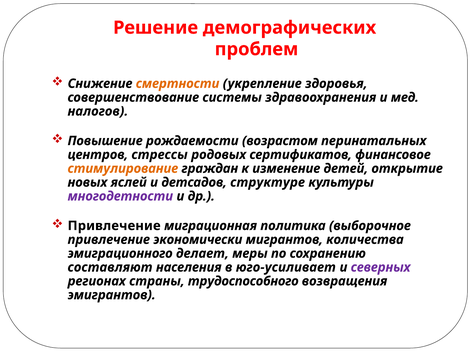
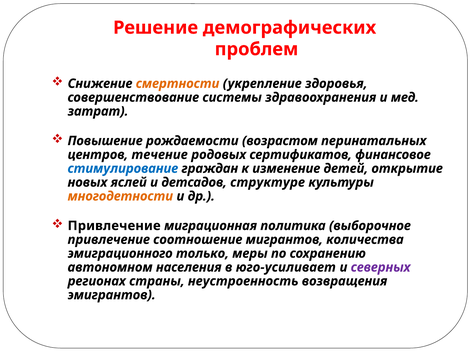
налогов: налогов -> затрат (98, 111)
стрессы: стрессы -> течение (160, 155)
стимулирование colour: orange -> blue (123, 169)
многодетности colour: purple -> orange (120, 196)
экономически: экономически -> соотношение (198, 240)
делает: делает -> только (202, 254)
составляют: составляют -> автономном (110, 267)
трудоспособного: трудоспособного -> неустроенность (243, 281)
